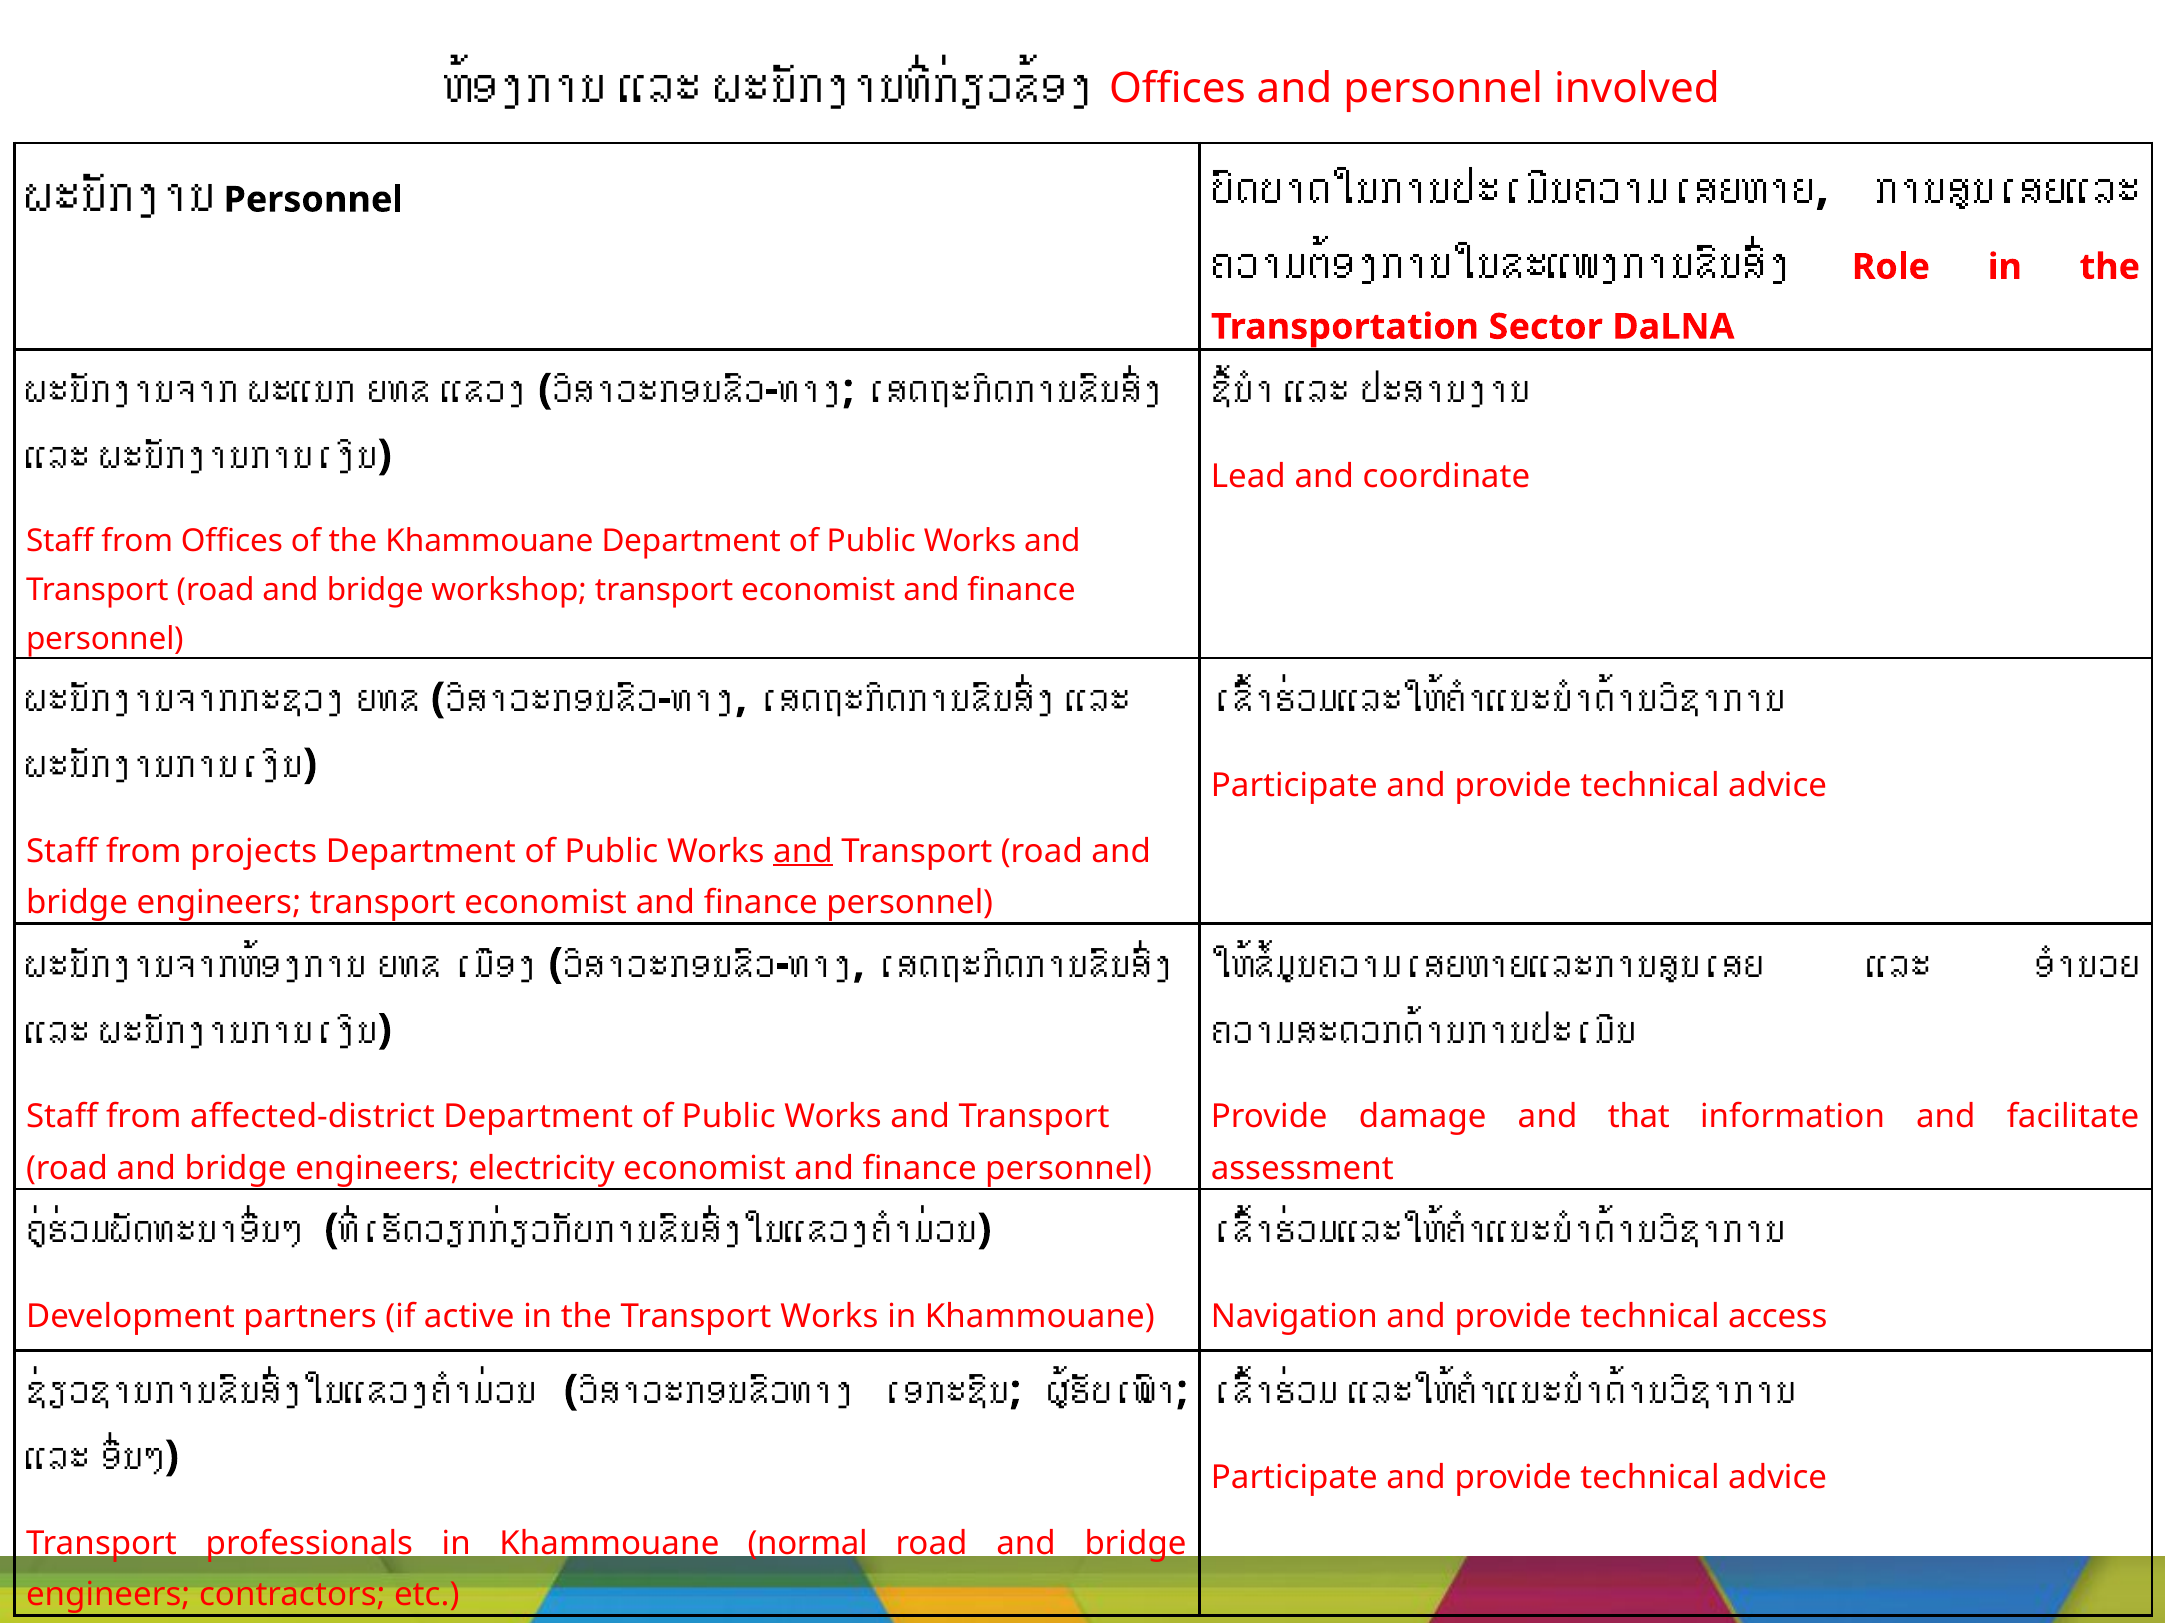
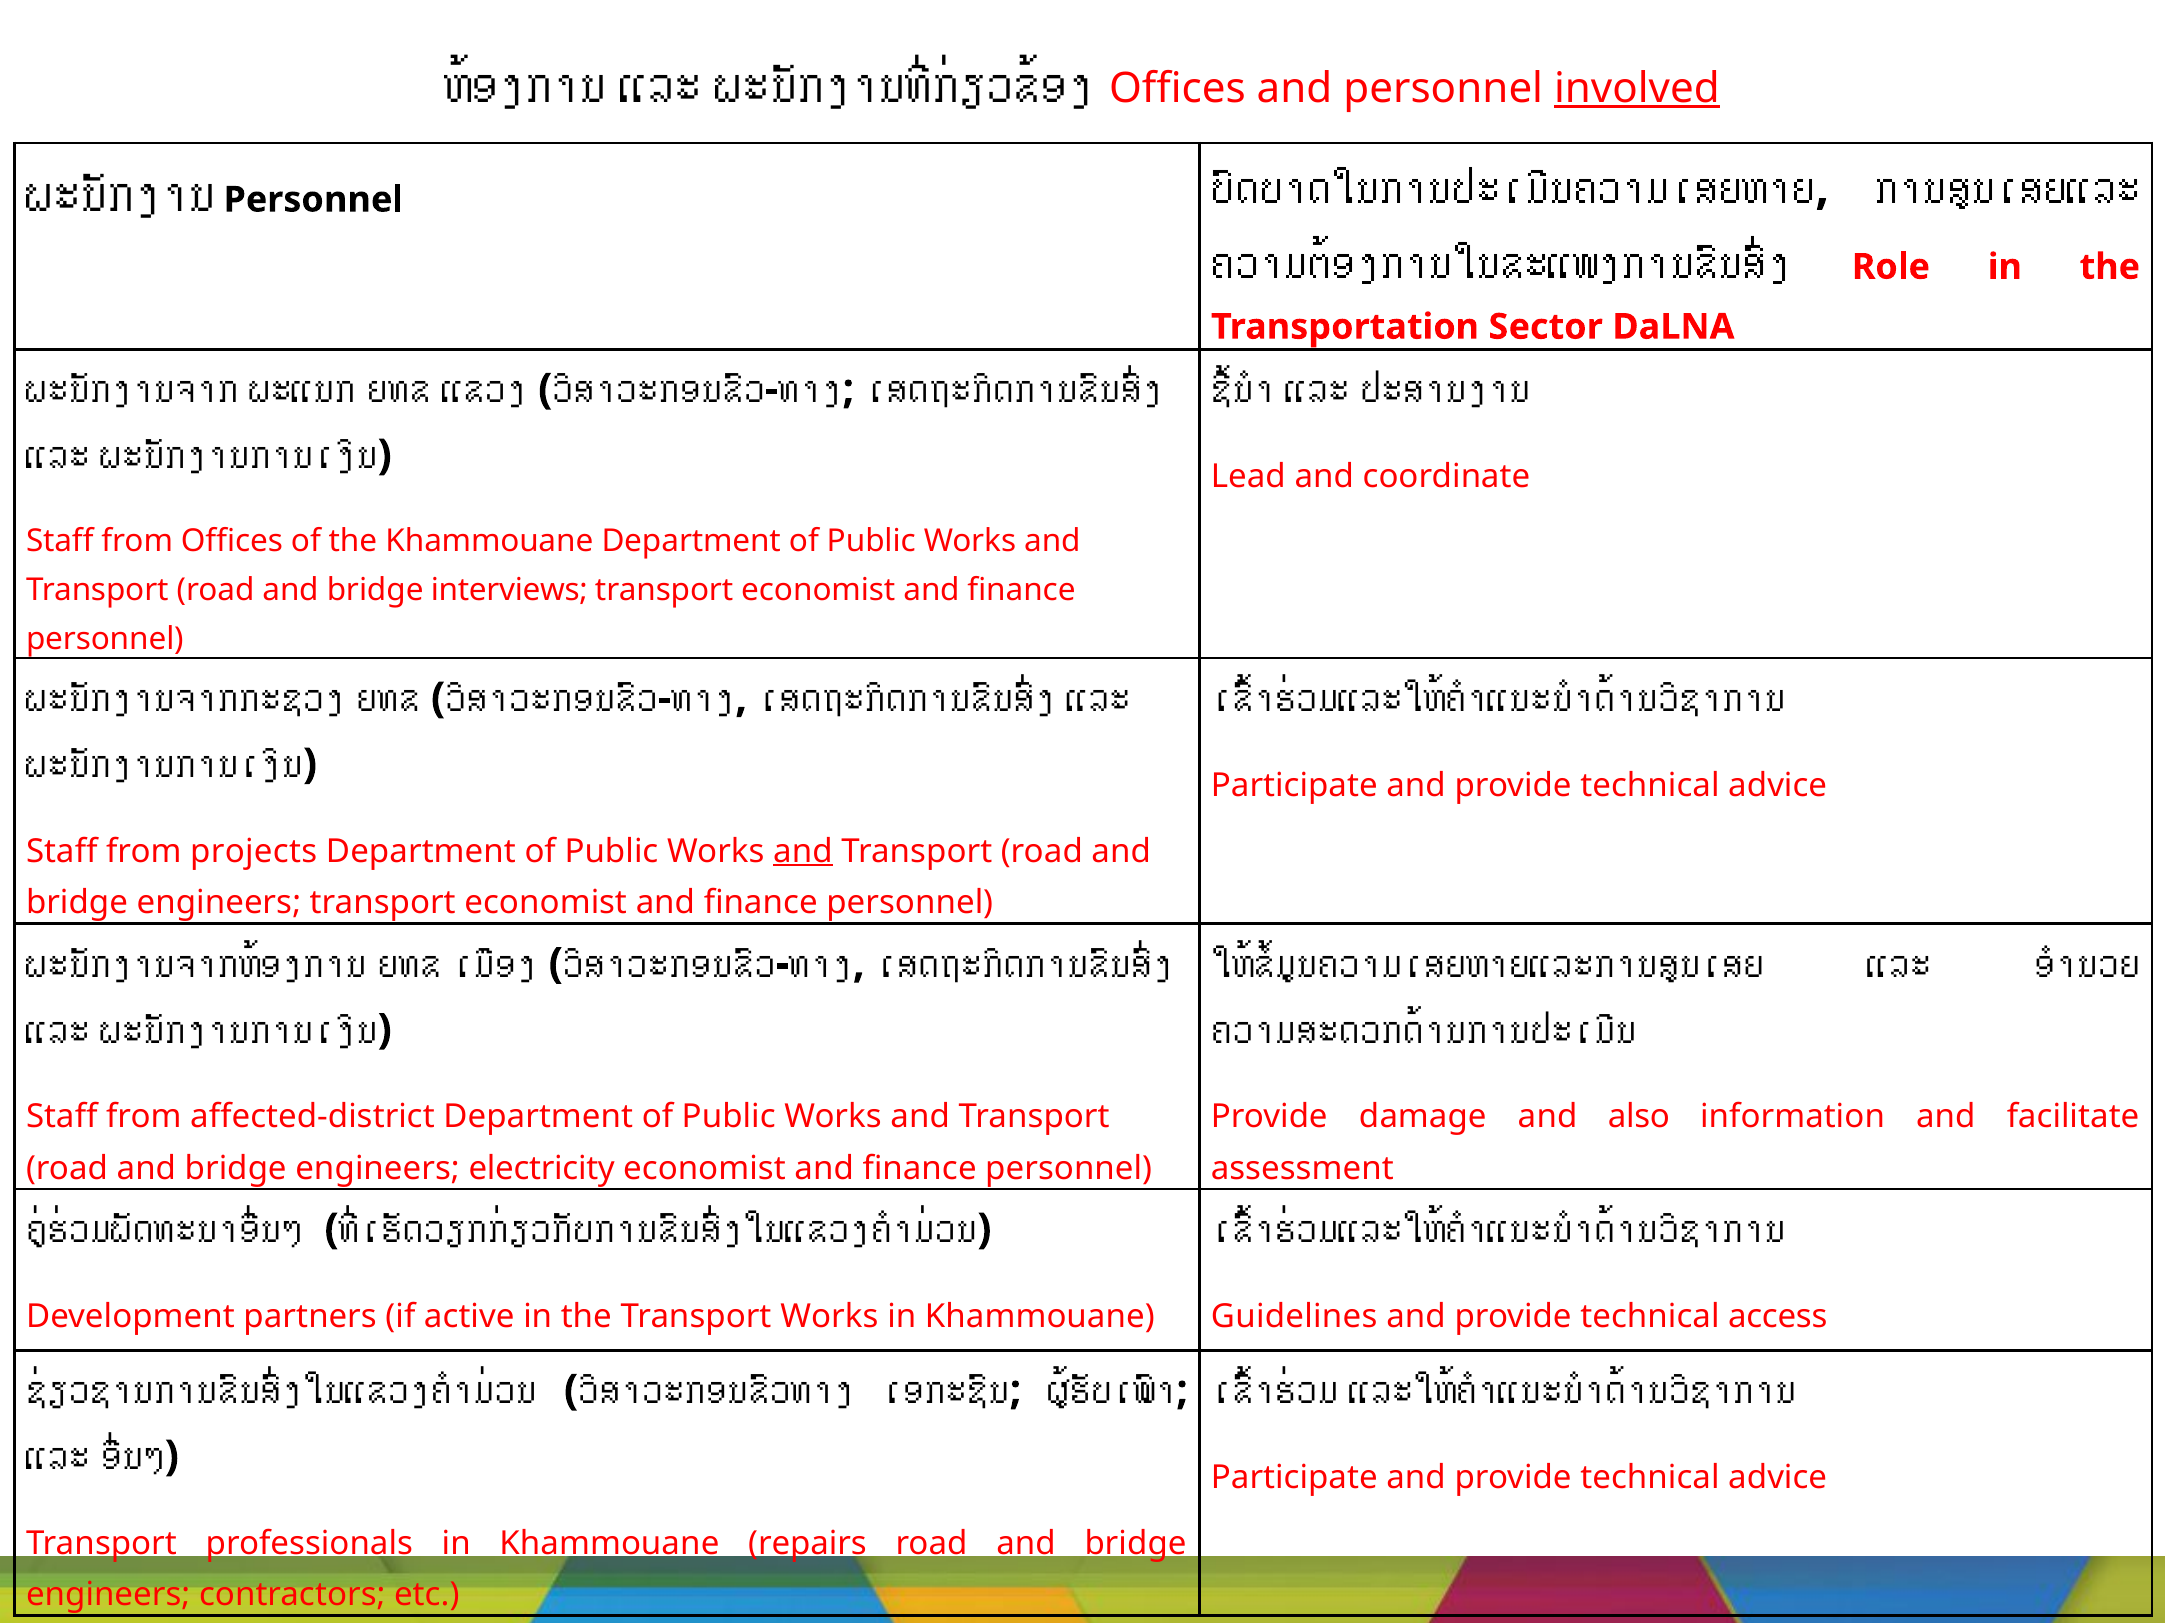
involved underline: none -> present (1637, 88)
workshop: workshop -> interviews (509, 590)
that: that -> also (1639, 1117)
Navigation: Navigation -> Guidelines (1294, 1317)
normal: normal -> repairs (807, 1544)
